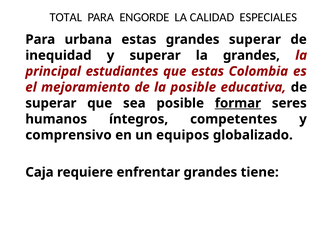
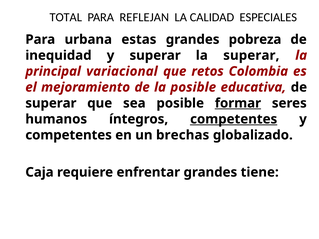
ENGORDE: ENGORDE -> REFLEJAN (144, 17)
grandes superar: superar -> pobreza (255, 39)
la grandes: grandes -> superar (251, 55)
estudiantes: estudiantes -> variacional (122, 71)
que estas: estas -> retos (208, 71)
competentes underline: none -> present (234, 119)
comprensivo: comprensivo -> competentes (69, 135)
equipos: equipos -> brechas (183, 135)
